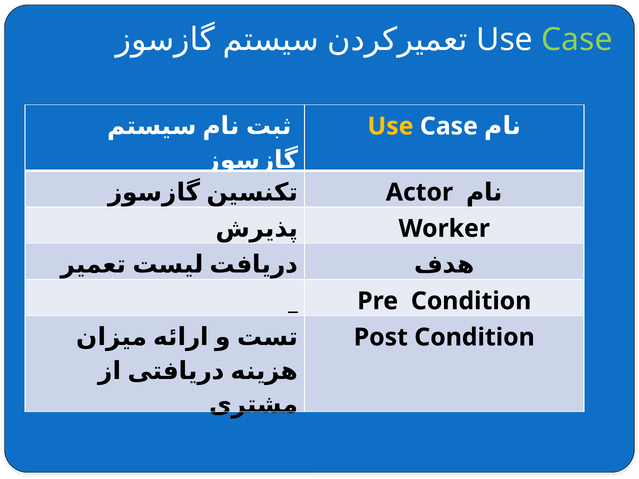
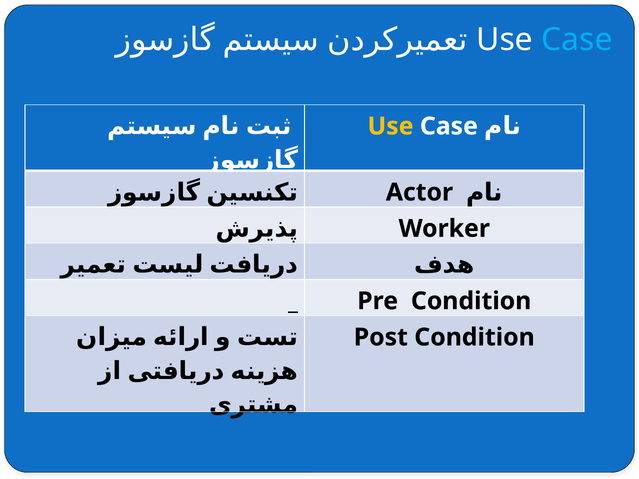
Case colour: light green -> light blue (577, 39)
